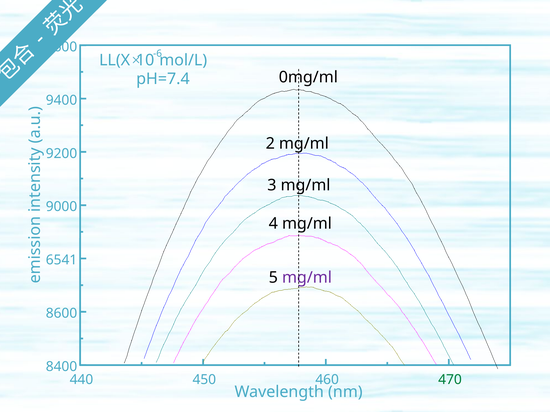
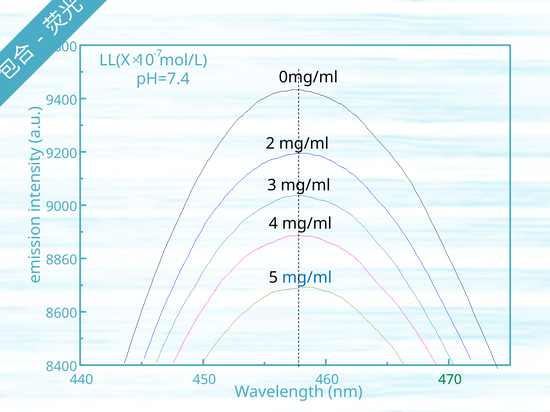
-6: -6 -> -7 (158, 54)
6541: 6541 -> 8860 (62, 260)
mg/ml colour: purple -> blue (307, 278)
